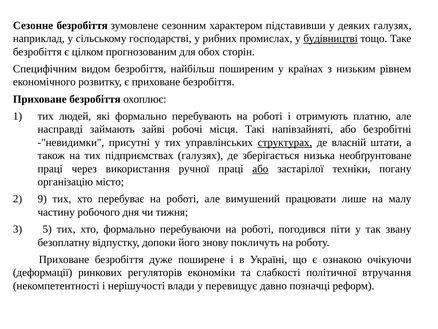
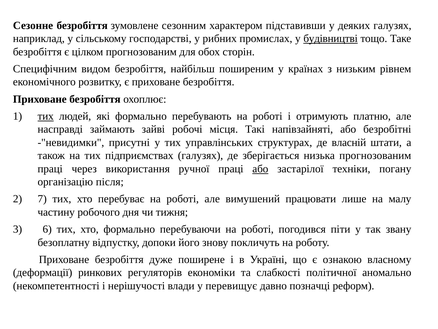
тих underline: none -> present (46, 116)
структурах underline: present -> none (285, 142)
низька необґрунтоване: необґрунтоване -> прогнозованим (375, 155)
місто: місто -> після (110, 182)
9: 9 -> 7 (42, 199)
5: 5 -> 6 (47, 229)
очікуючи: очікуючи -> власному (389, 259)
втручання: втручання -> аномально (387, 272)
